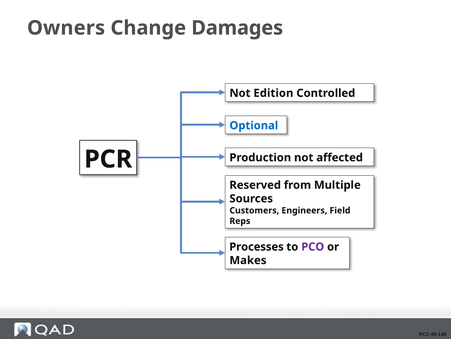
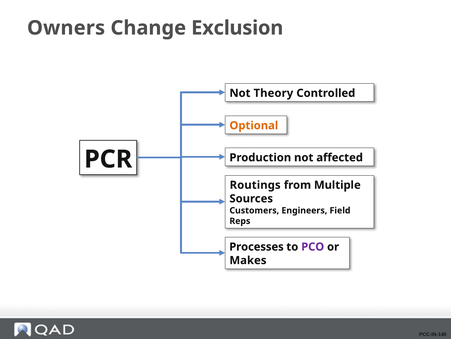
Damages: Damages -> Exclusion (237, 28)
Edition: Edition -> Theory (273, 93)
Optional colour: blue -> orange (254, 125)
Reserved: Reserved -> Routings (255, 185)
